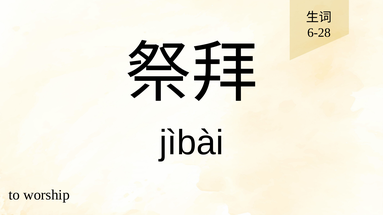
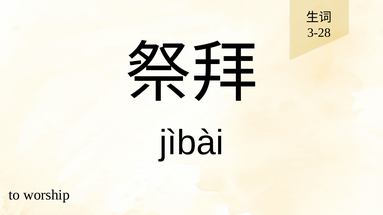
6-28: 6-28 -> 3-28 (319, 33)
